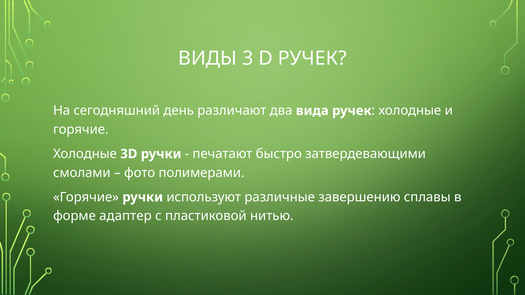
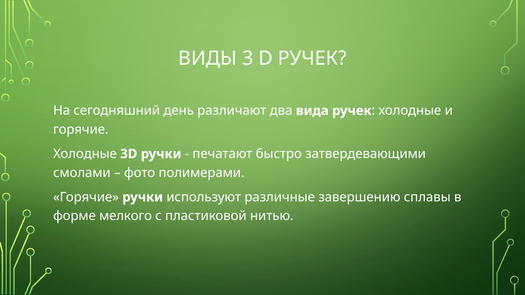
адаптер: адаптер -> мелкого (126, 216)
